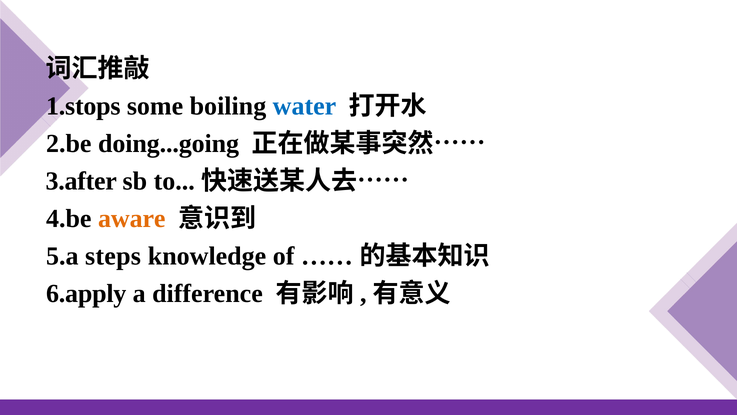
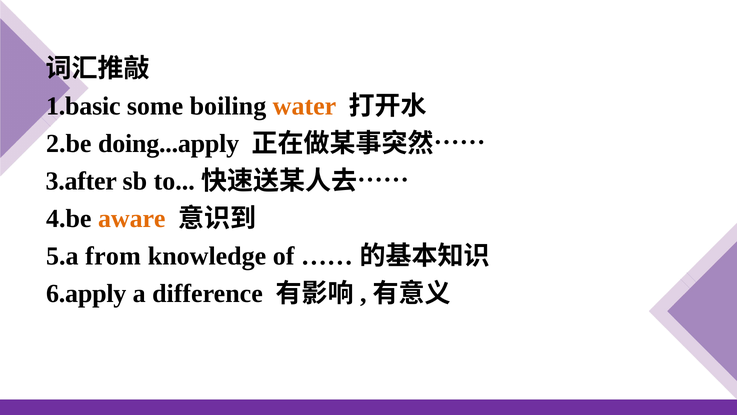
1.stops: 1.stops -> 1.basic (83, 106)
water colour: blue -> orange (304, 106)
doing...going: doing...going -> doing...apply (169, 143)
steps: steps -> from (113, 256)
